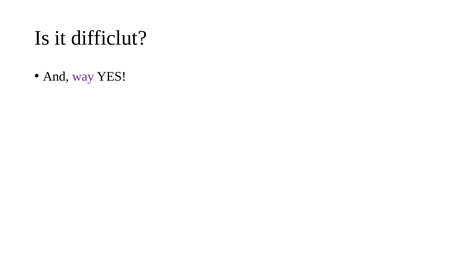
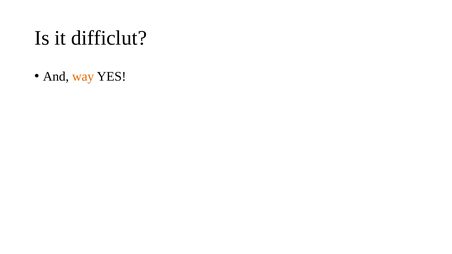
way colour: purple -> orange (83, 76)
